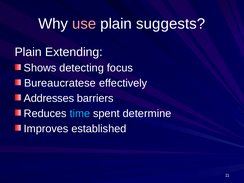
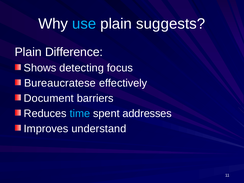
use colour: pink -> light blue (84, 24)
Extending: Extending -> Difference (74, 52)
Addresses: Addresses -> Document (49, 98)
determine: determine -> addresses (147, 114)
established: established -> understand (99, 129)
